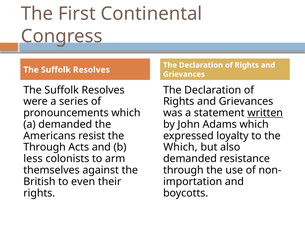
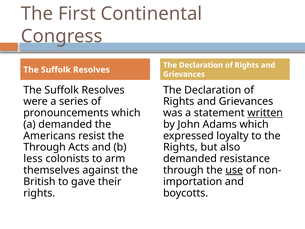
Which: Which -> Rights (180, 147)
use underline: none -> present (234, 170)
even: even -> gave (83, 181)
